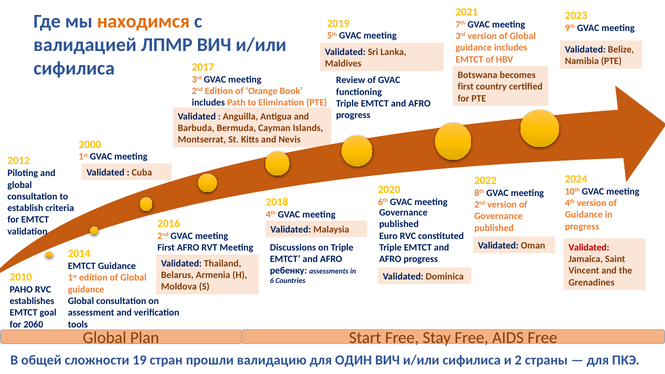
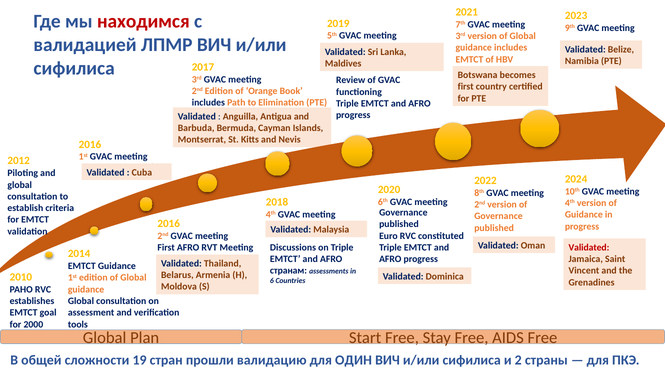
находимся colour: orange -> red (143, 22)
2000: 2000 -> 2016 (90, 144)
ребенку: ребенку -> странам (288, 271)
2060: 2060 -> 2000 (33, 324)
